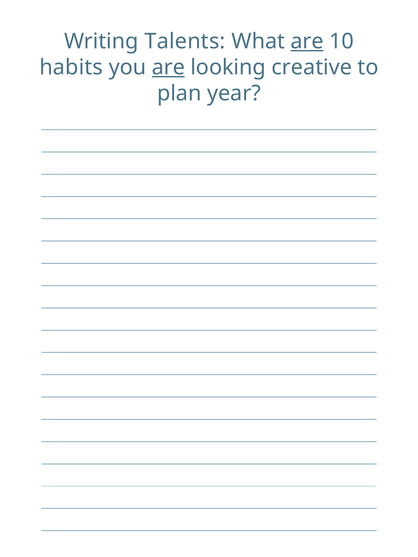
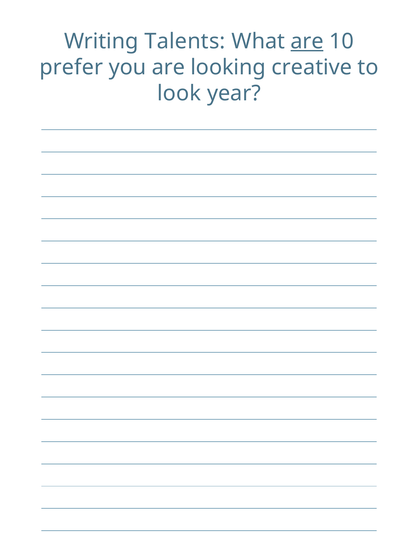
habits: habits -> prefer (71, 67)
are underline: present -> none (168, 67)
plan: plan -> look (179, 93)
